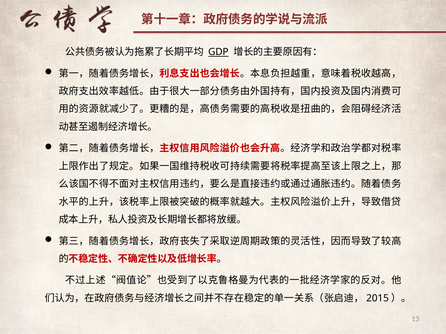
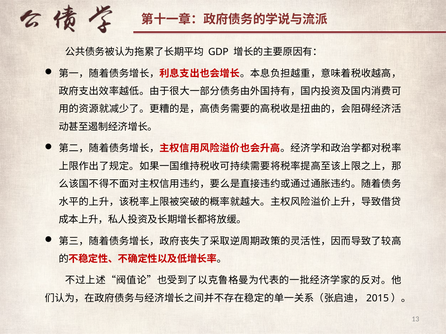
GDP underline: present -> none (218, 52)
